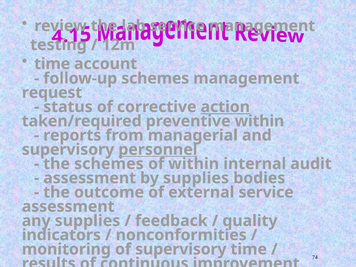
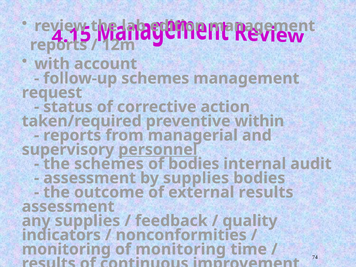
lab service: service -> edition (177, 26)
testing: testing -> reports (59, 45)
time: time -> with (52, 64)
action underline: present -> none (225, 107)
of within: within -> bodies (194, 164)
external service: service -> results (266, 192)
of supervisory: supervisory -> monitoring (181, 249)
